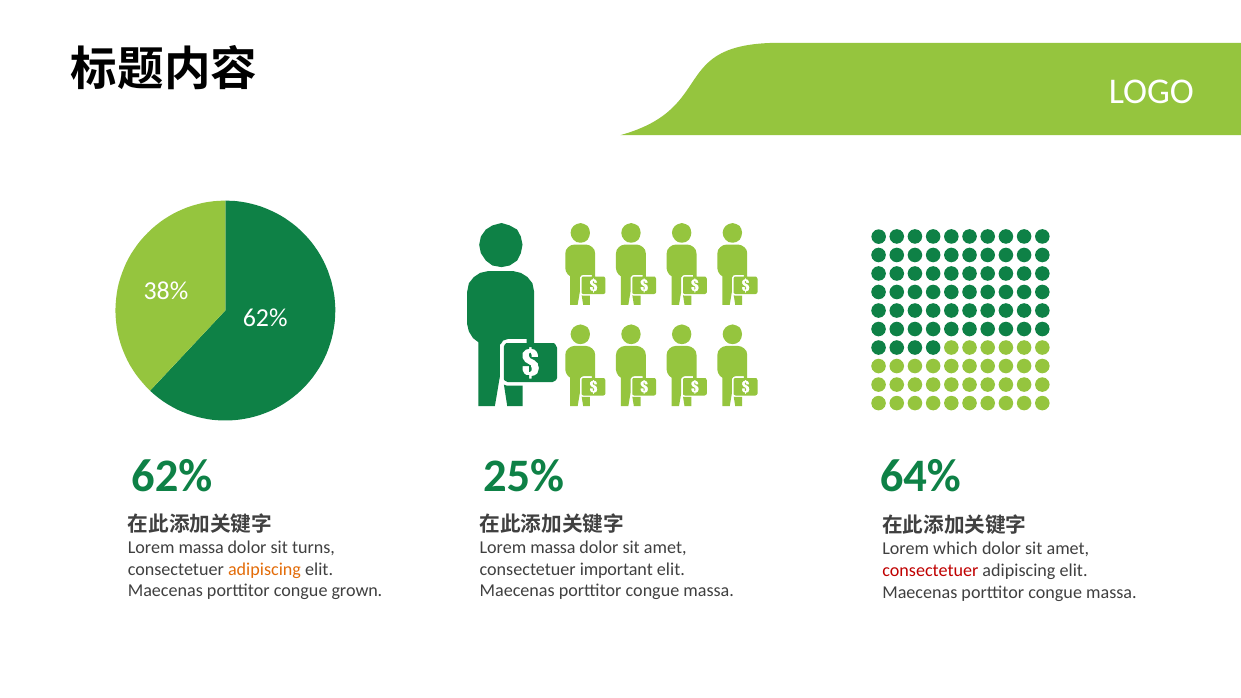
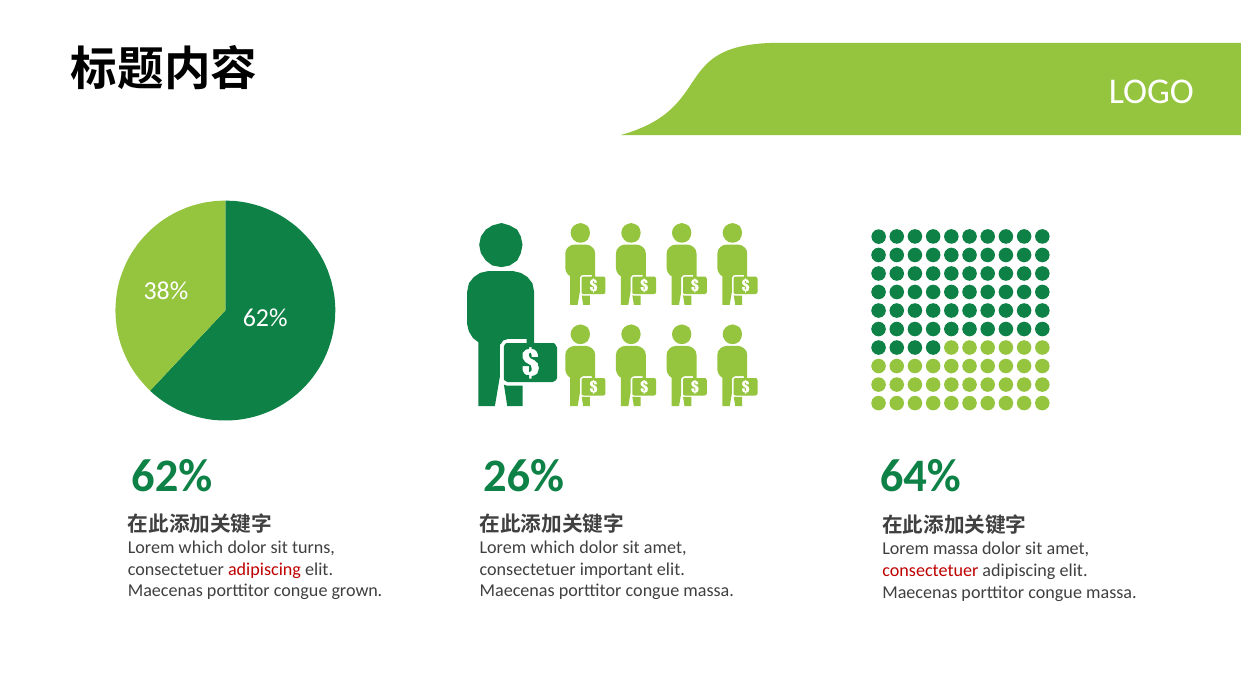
25%: 25% -> 26% (524, 476)
massa: massa -> which (201, 547)
massa: massa -> which (553, 547)
Lorem which: which -> massa (956, 549)
adipiscing colour: orange -> red (264, 569)
